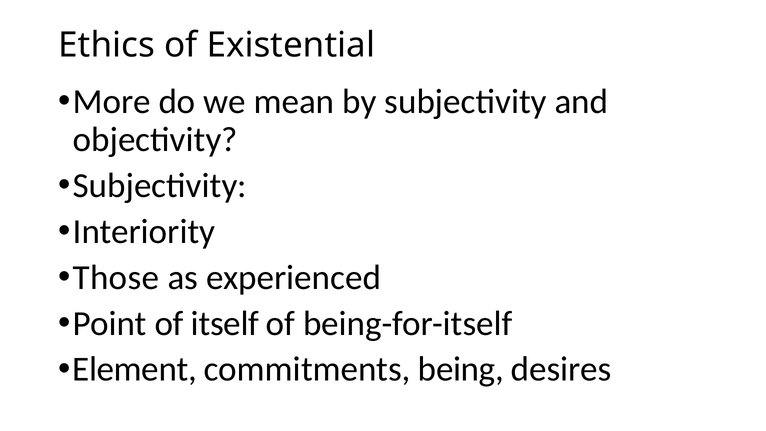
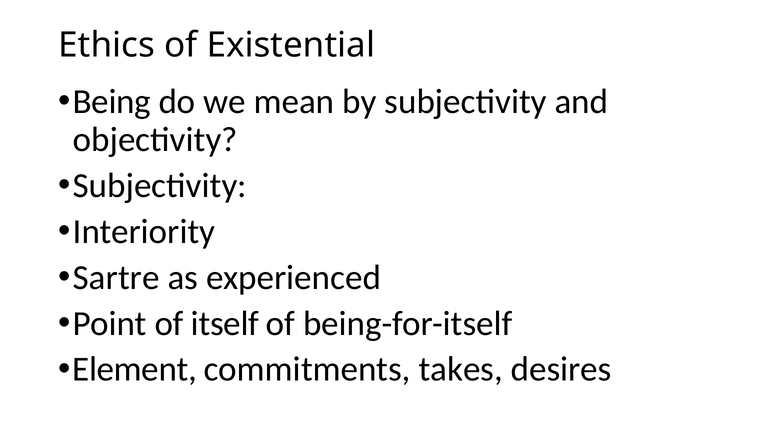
More: More -> Being (112, 102)
Those: Those -> Sartre (116, 277)
being: being -> takes (461, 369)
